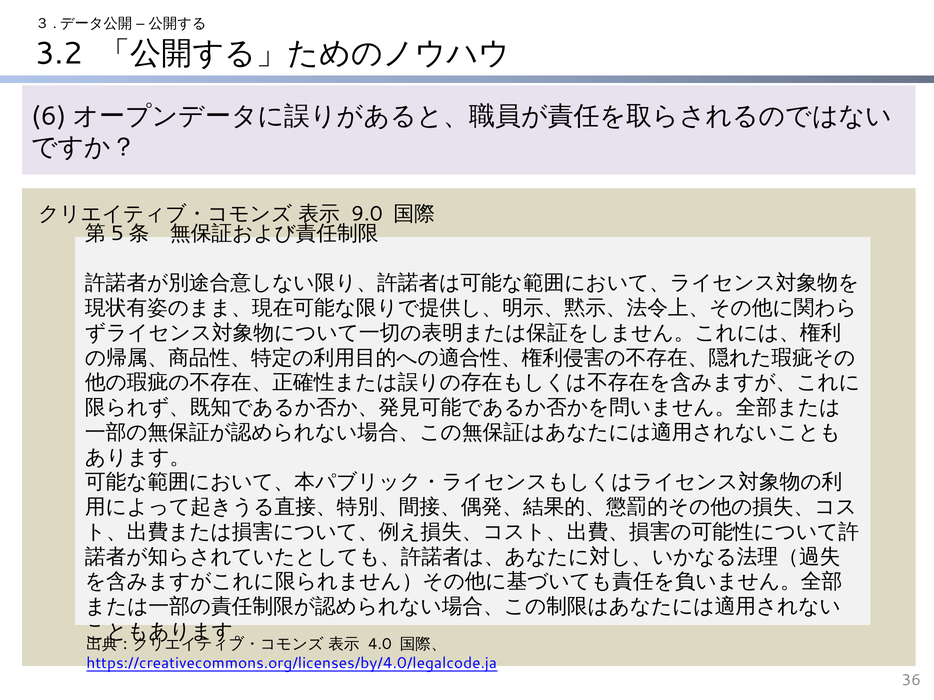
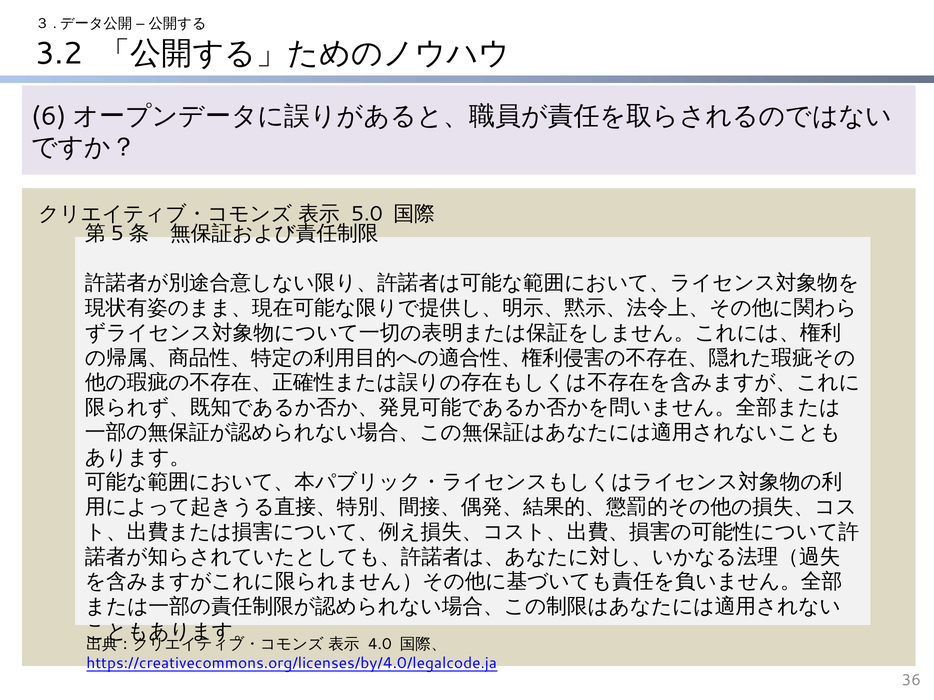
9.0: 9.0 -> 5.0 (367, 214)
